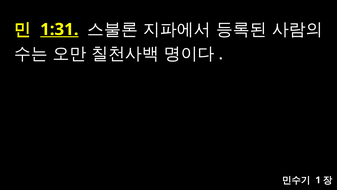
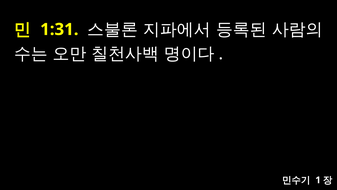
1:31 underline: present -> none (59, 29)
